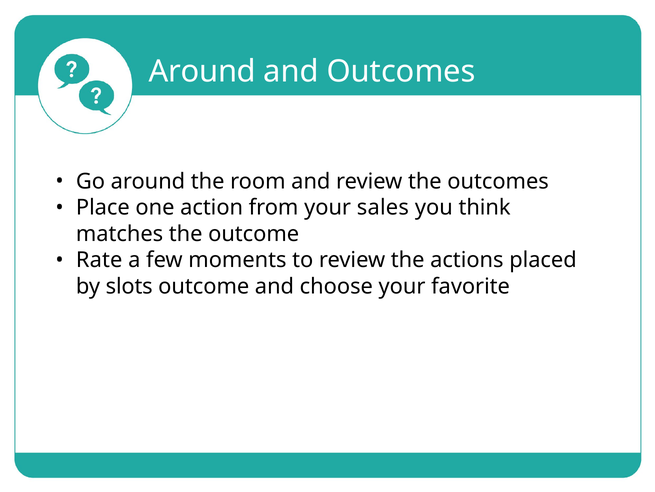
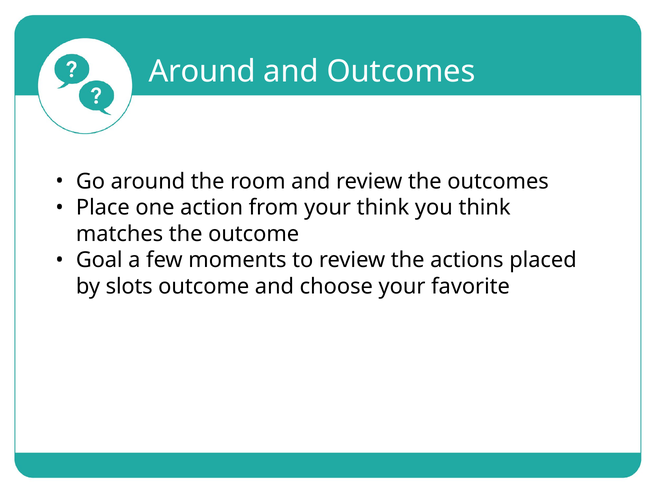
your sales: sales -> think (383, 207)
Rate: Rate -> Goal (99, 260)
